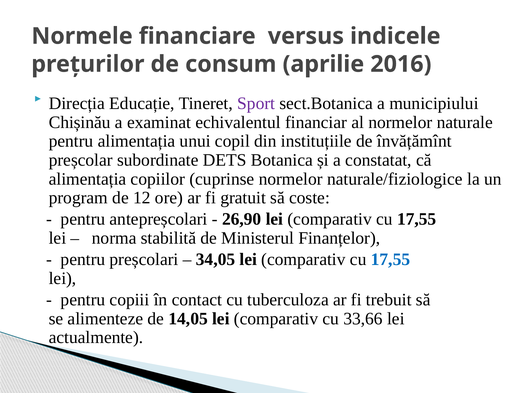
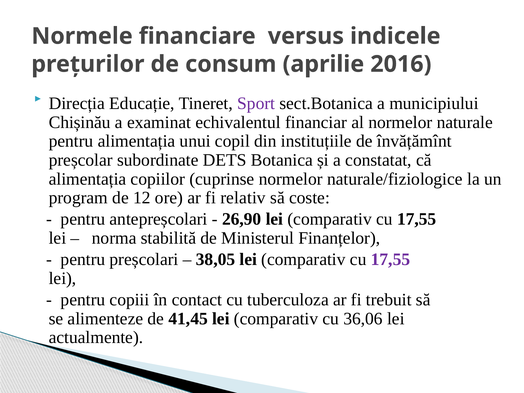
gratuit: gratuit -> relativ (243, 198)
34,05: 34,05 -> 38,05 (216, 260)
17,55 colour: blue -> purple (390, 260)
14,05: 14,05 -> 41,45 (188, 319)
33,66: 33,66 -> 36,06 (363, 319)
